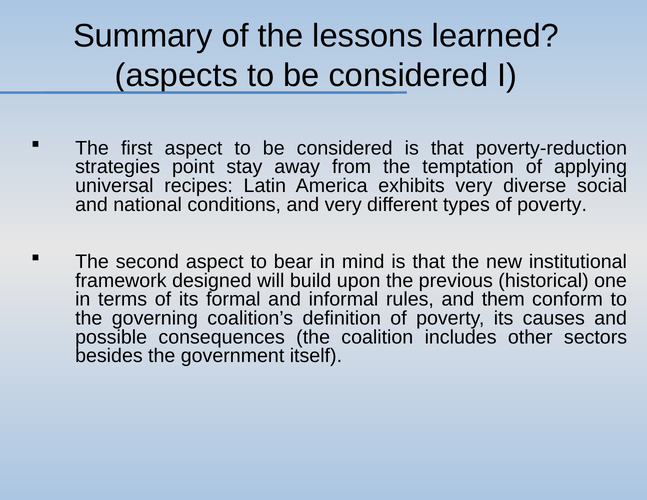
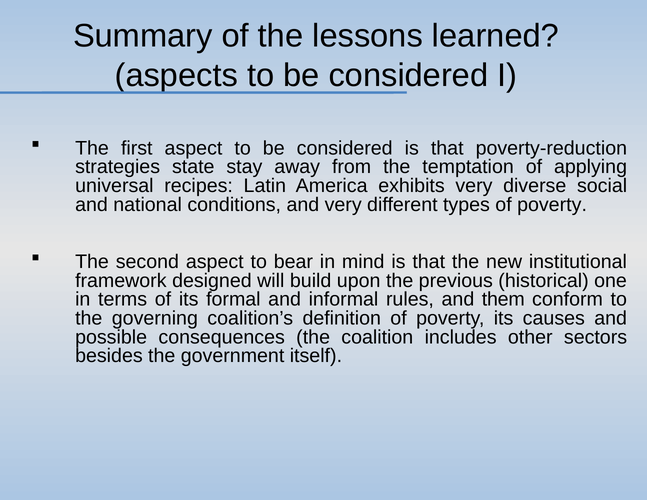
point: point -> state (193, 167)
